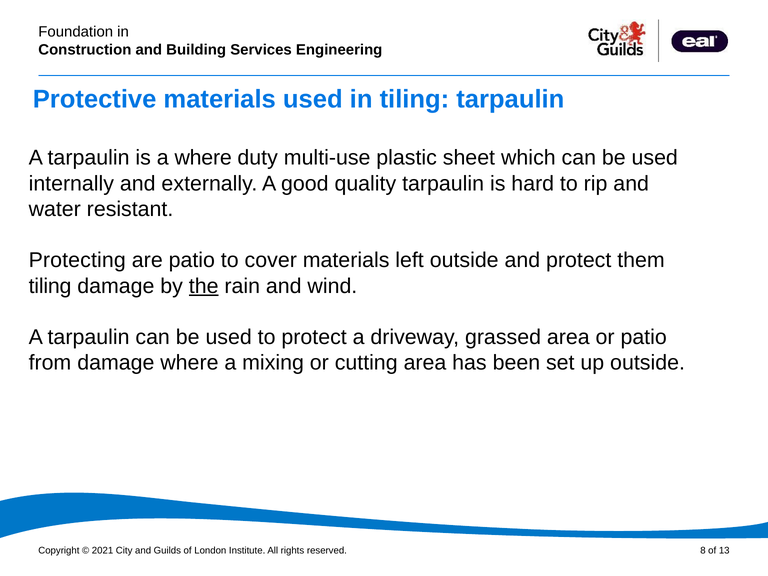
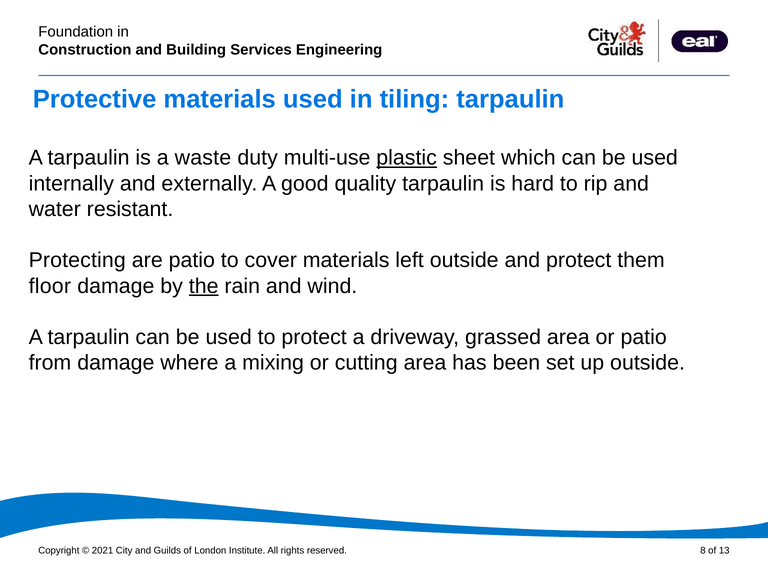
a where: where -> waste (203, 158)
plastic underline: none -> present (407, 158)
tiling: tiling -> floor (50, 286)
